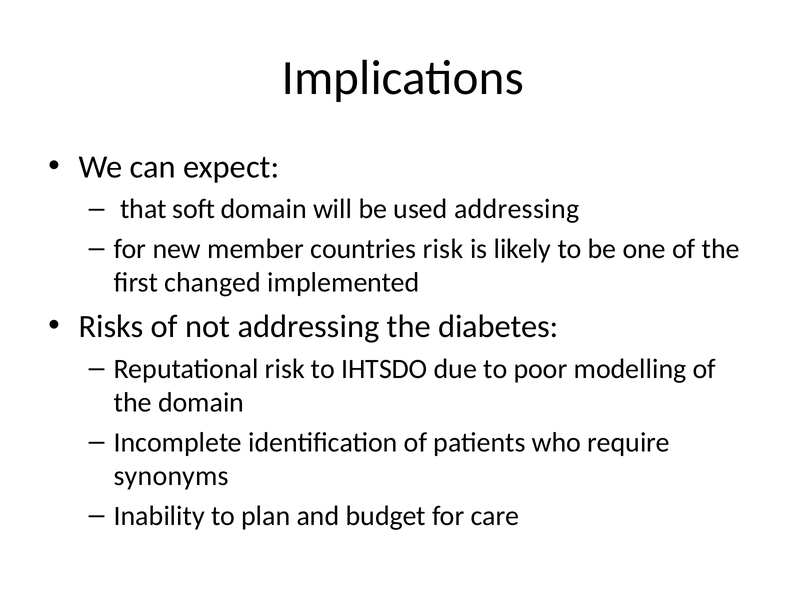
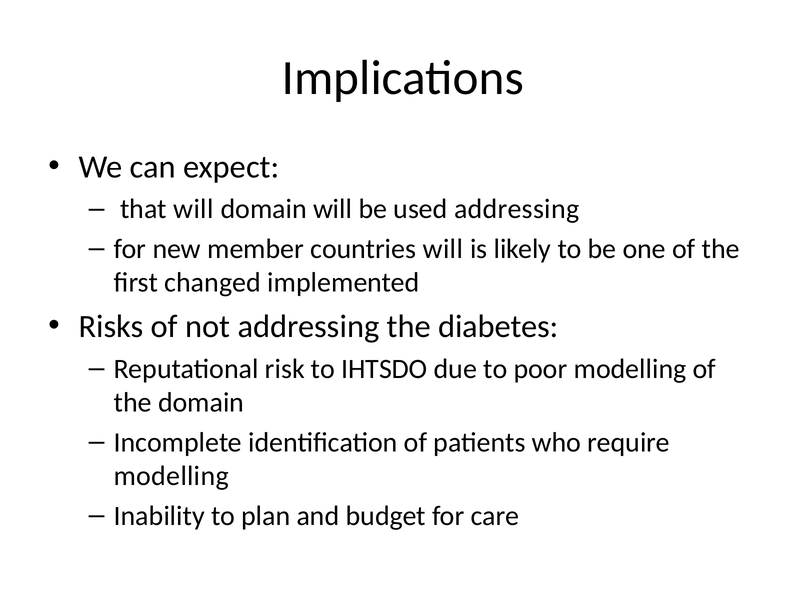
that soft: soft -> will (194, 209)
countries risk: risk -> will (443, 249)
synonyms: synonyms -> modelling (171, 476)
